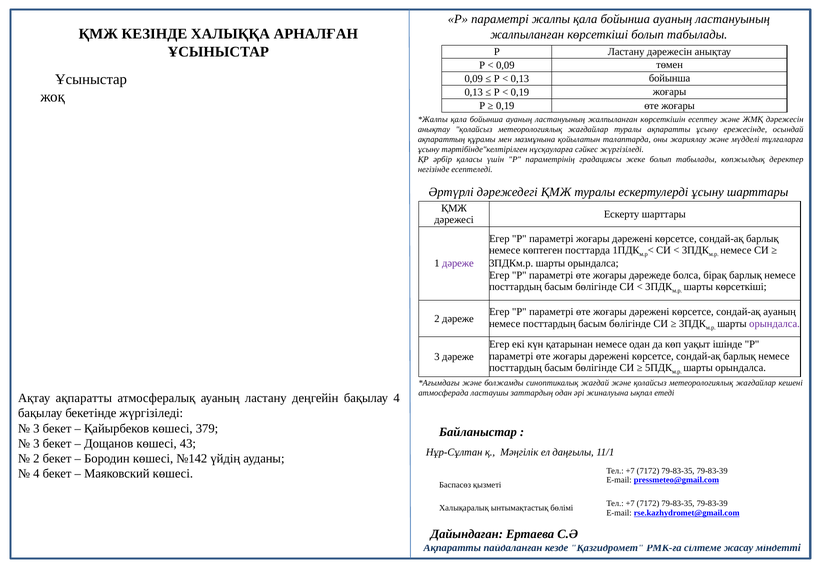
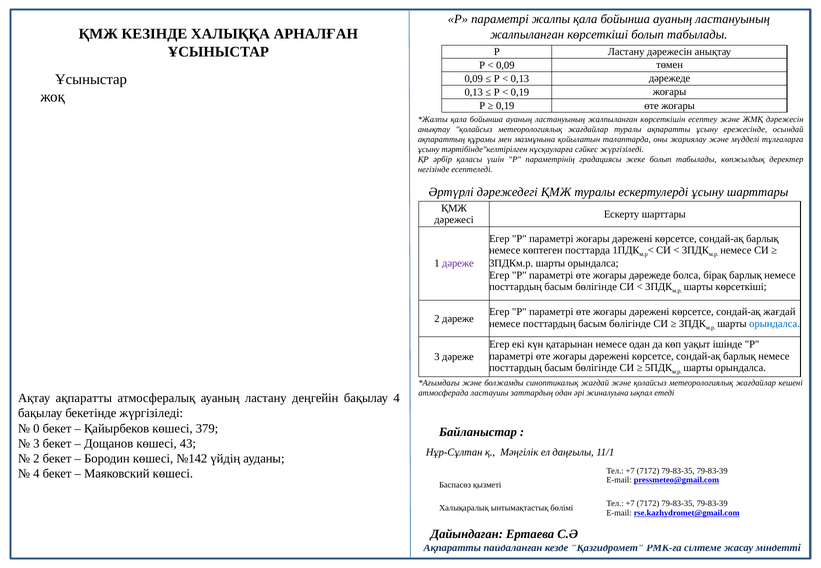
0,13 бойынша: бойынша -> дәрежеде (670, 79)
сондай-ақ ауаның: ауаның -> жағдай (779, 312)
орындалса colour: purple -> blue (775, 324)
3: 3 -> 0 (36, 429)
